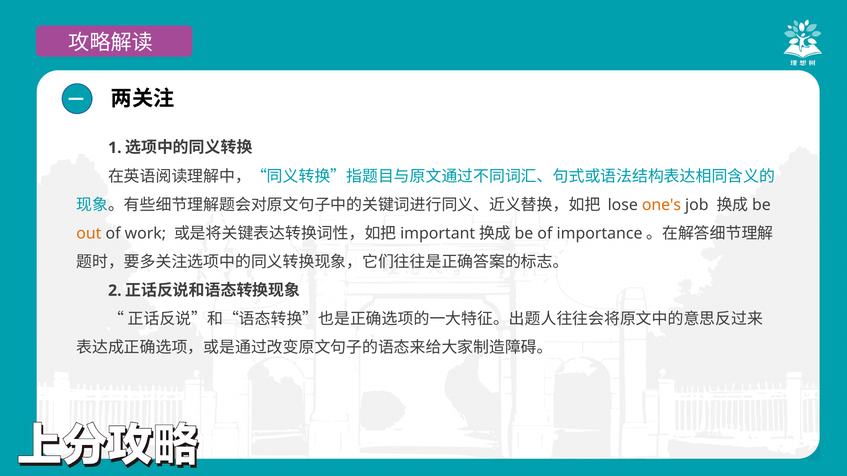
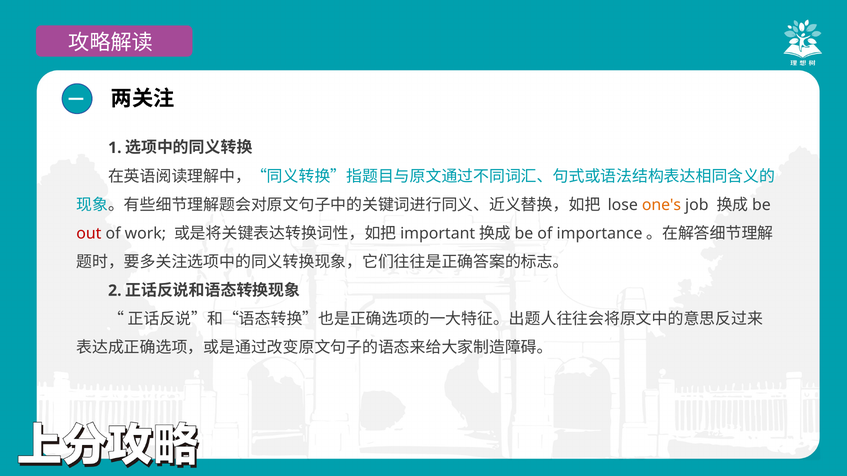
out colour: orange -> red (89, 234)
